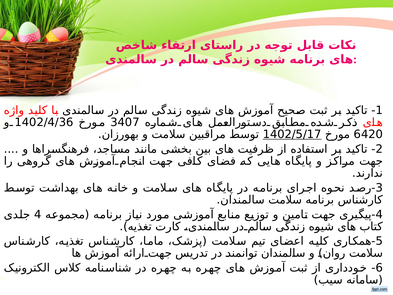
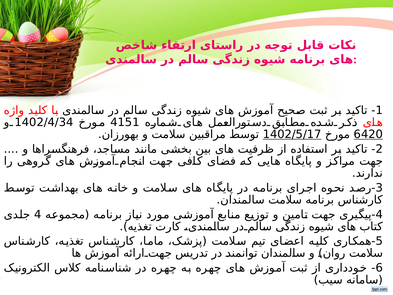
1402/4/36: 1402/4/36 -> 1402/4/34 (44, 122)
3407: 3407 -> 4151 (125, 122)
6420 underline: none -> present (368, 134)
